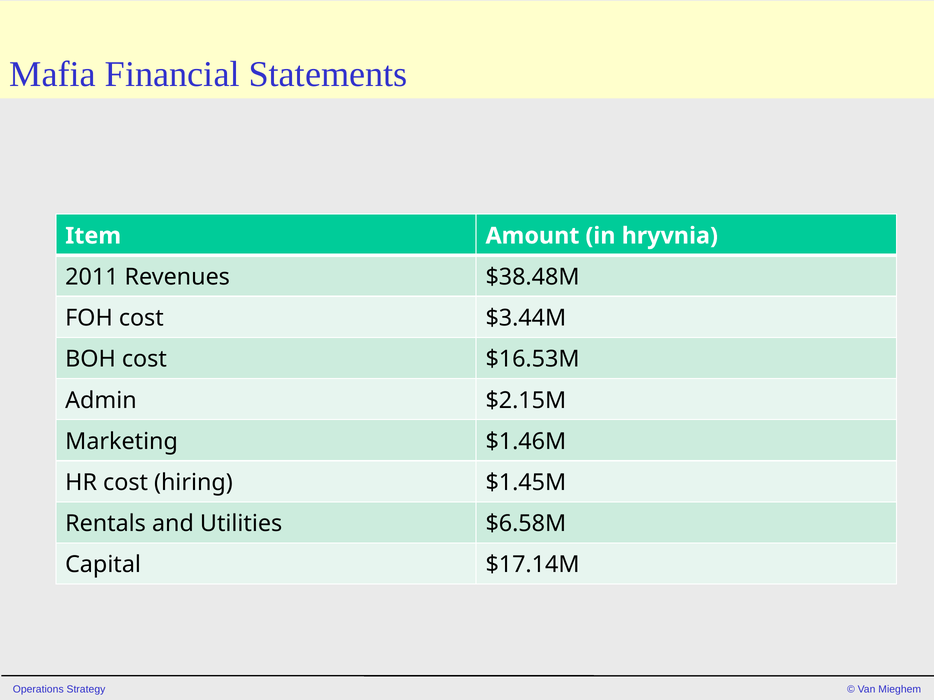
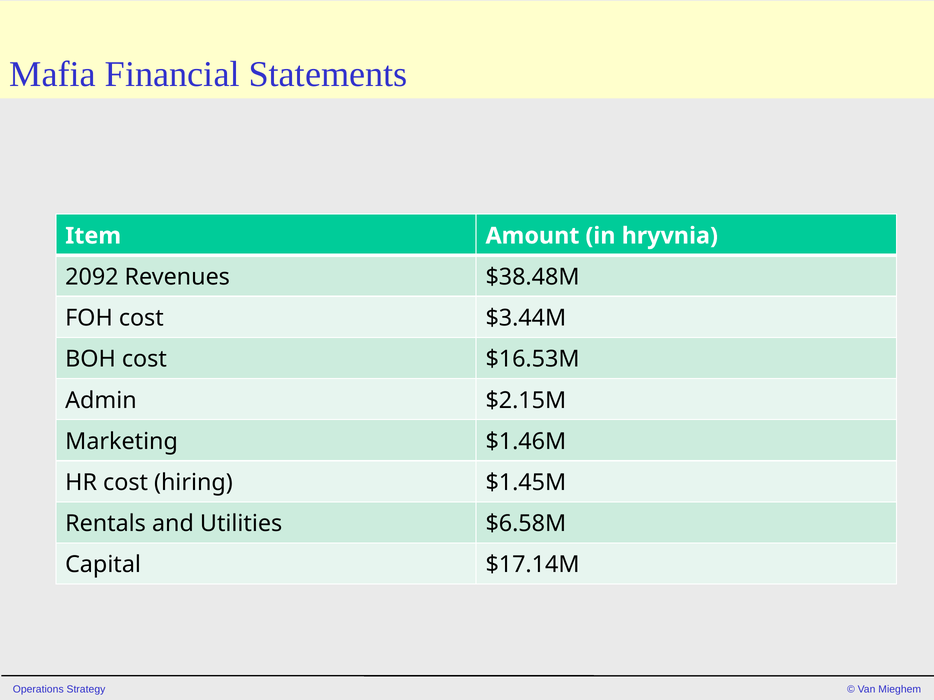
2011: 2011 -> 2092 (92, 277)
